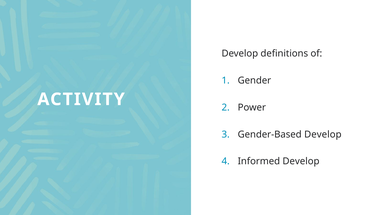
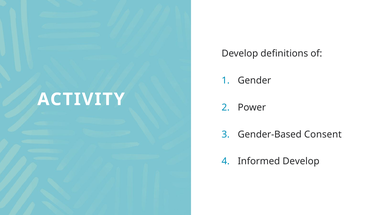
Gender-Based Develop: Develop -> Consent (323, 134)
